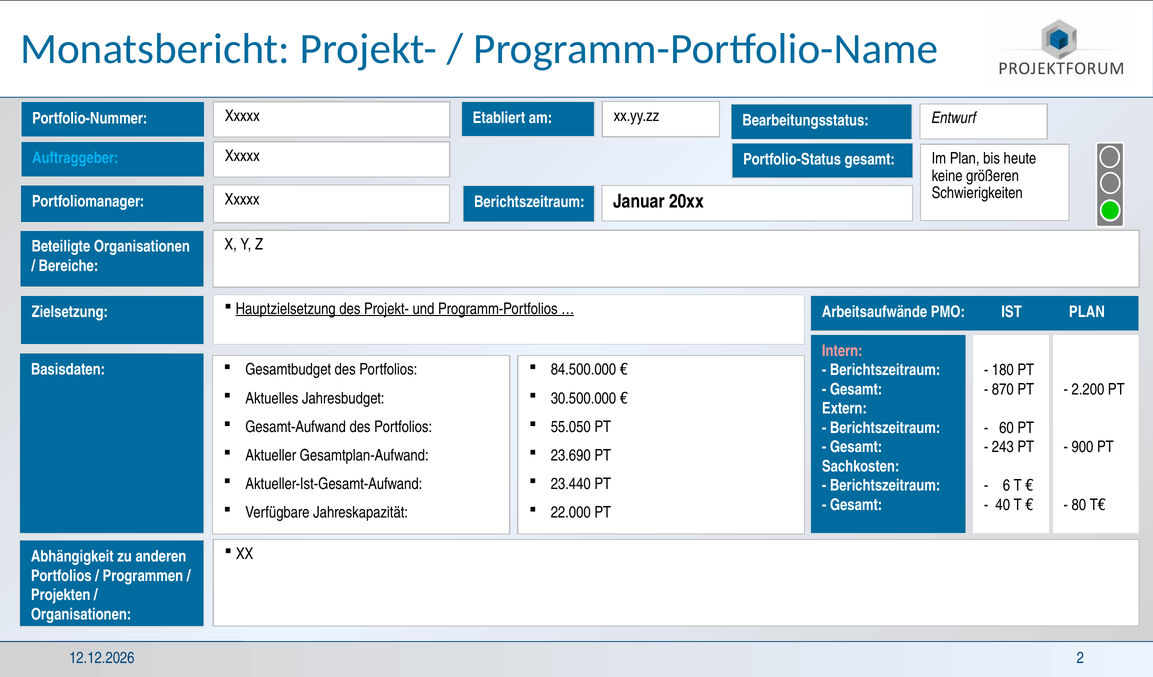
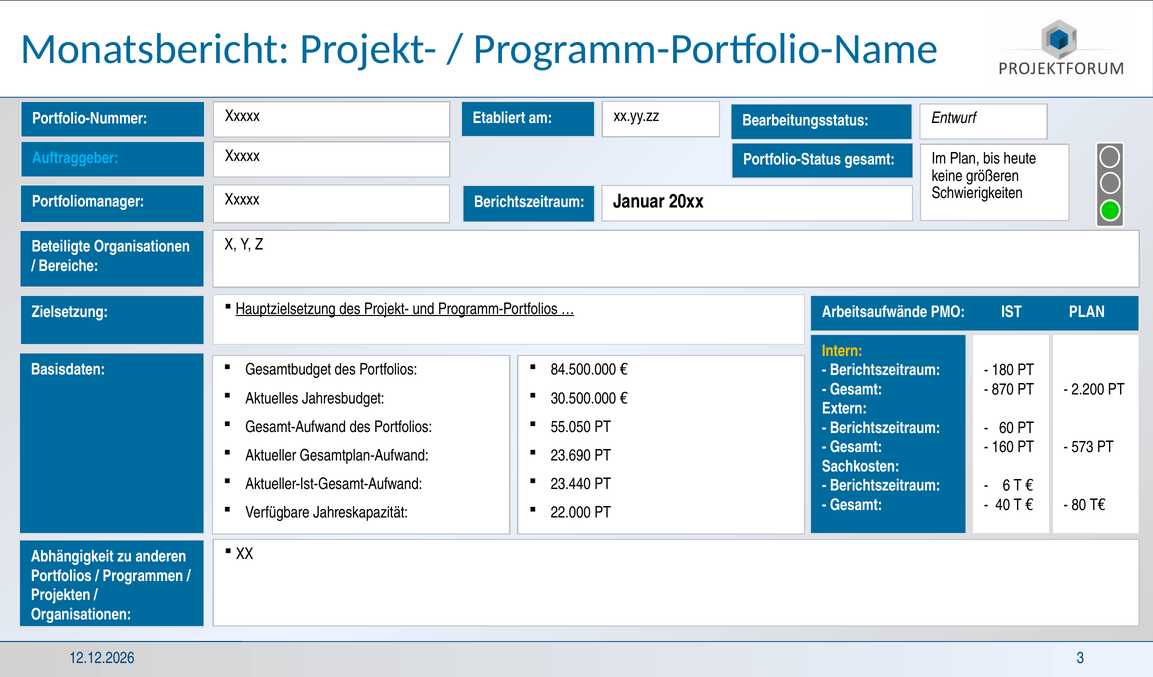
Intern colour: pink -> yellow (842, 351)
243: 243 -> 160 (1003, 447)
900: 900 -> 573 (1082, 447)
2: 2 -> 3 (1080, 658)
